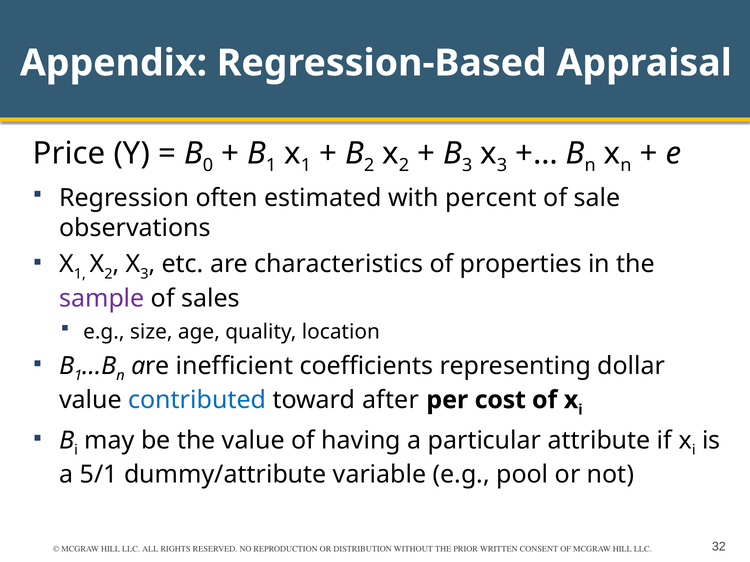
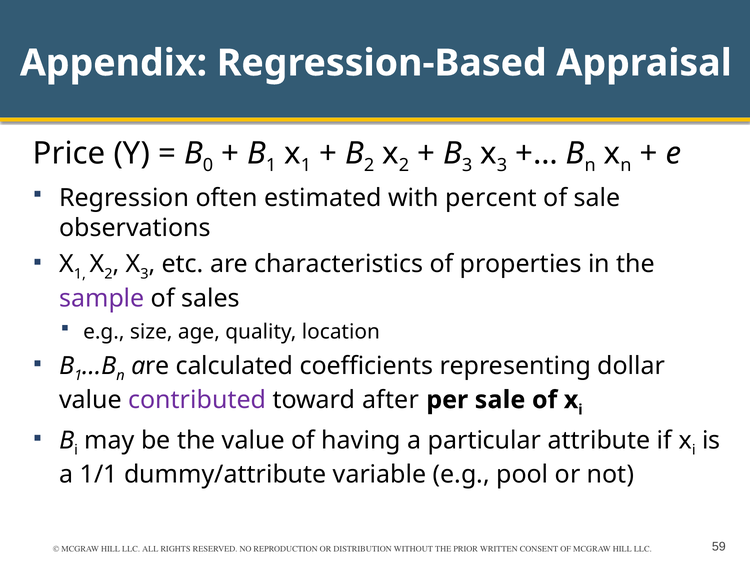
inefficient: inefficient -> calculated (234, 366)
contributed colour: blue -> purple (197, 400)
per cost: cost -> sale (500, 400)
5/1: 5/1 -> 1/1 (99, 475)
32: 32 -> 59 (719, 547)
